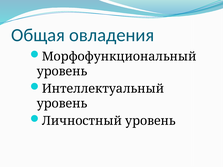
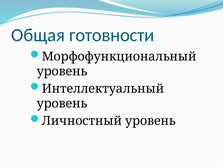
овладения: овладения -> готовности (112, 35)
